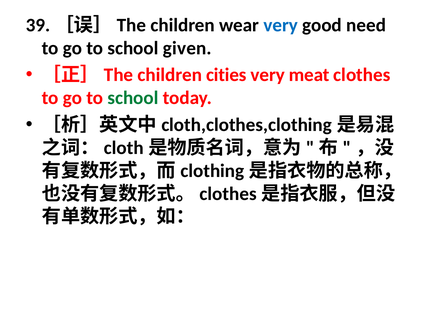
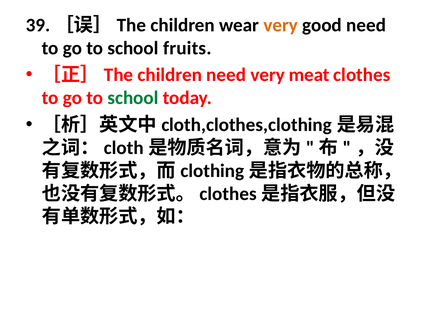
very colour: blue -> orange (281, 25)
given: given -> fruits (187, 48)
children cities: cities -> need (226, 75)
